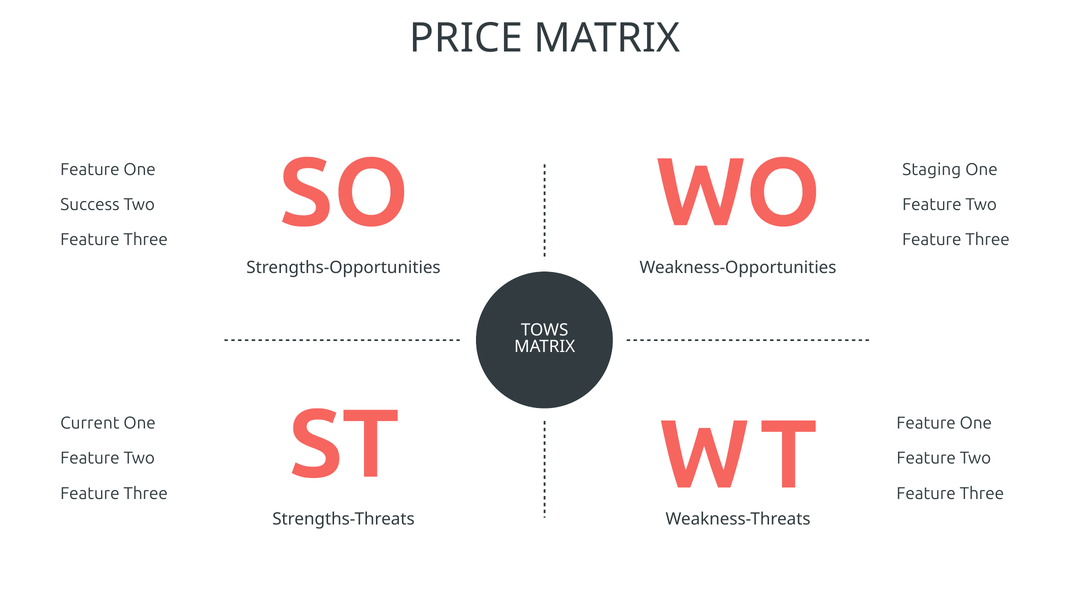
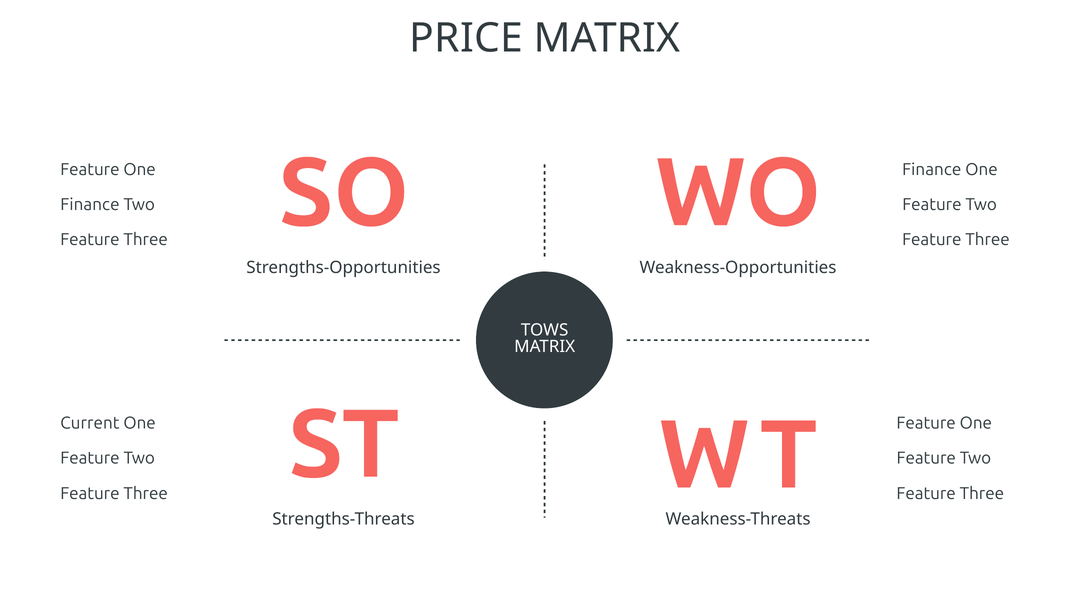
Staging: Staging -> Finance (932, 170)
Success: Success -> Finance (90, 205)
